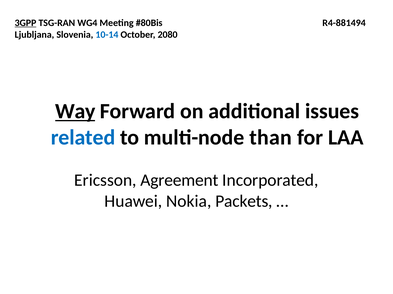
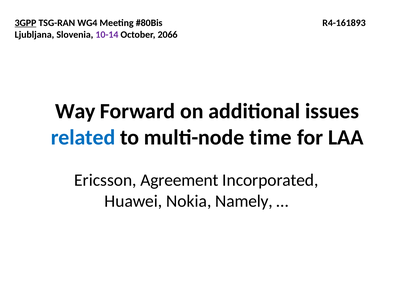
R4-881494: R4-881494 -> R4-161893 (344, 23)
10-14 colour: blue -> purple (107, 35)
2080: 2080 -> 2066 (168, 35)
Way underline: present -> none (75, 112)
than: than -> time (271, 138)
Packets: Packets -> Namely (244, 202)
